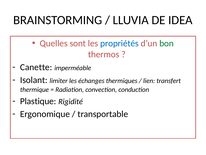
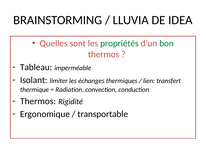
propriétés colour: blue -> green (120, 43)
Canette: Canette -> Tableau (36, 67)
Plastique: Plastique -> Thermos (38, 101)
